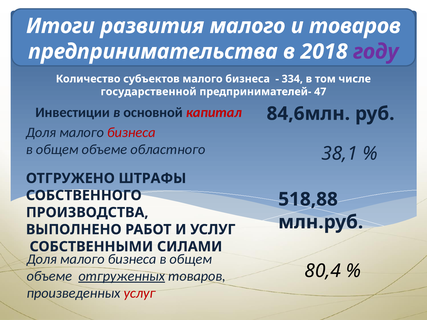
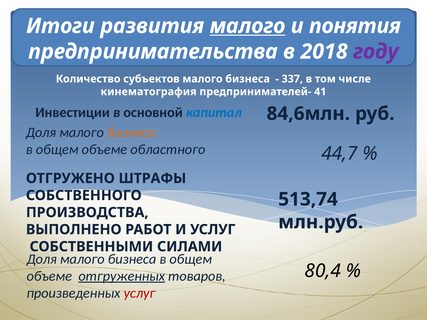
малого underline: none -> present (248, 26)
и товаров: товаров -> понятия (355, 26)
334: 334 -> 337 (292, 79)
государственной: государственной -> кинематография (149, 92)
47: 47 -> 41 (320, 92)
капитал colour: red -> blue (214, 113)
бизнеса colour: red -> orange (131, 133)
38,1: 38,1 -> 44,7 (340, 154)
518,88: 518,88 -> 513,74 (308, 199)
